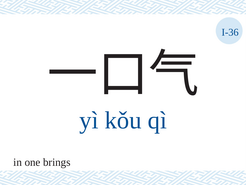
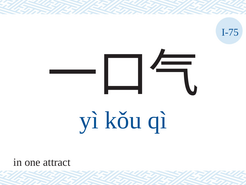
I-36: I-36 -> I-75 (230, 32)
brings: brings -> attract (57, 162)
